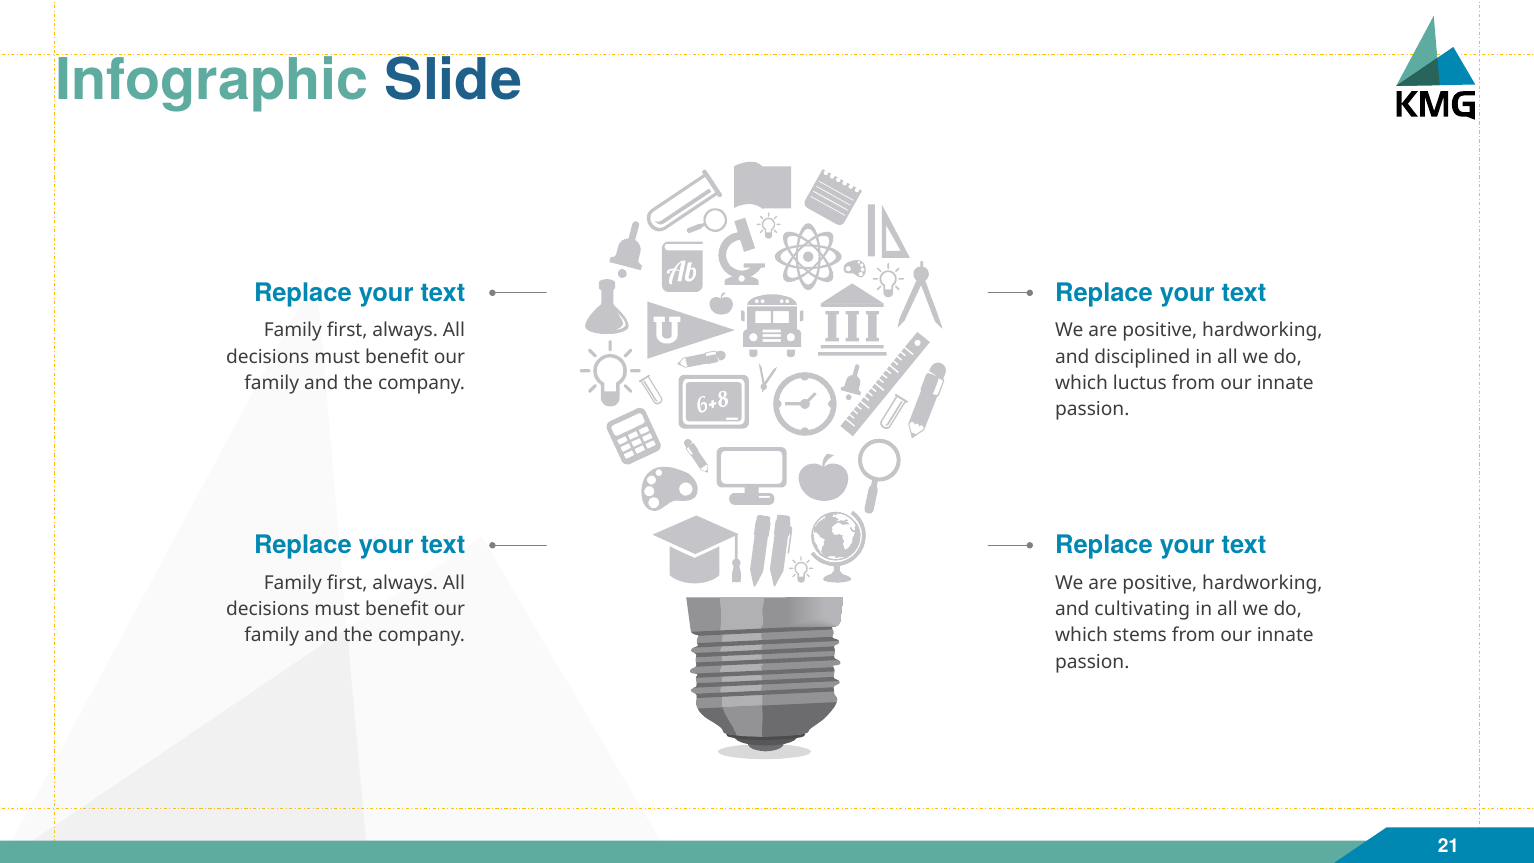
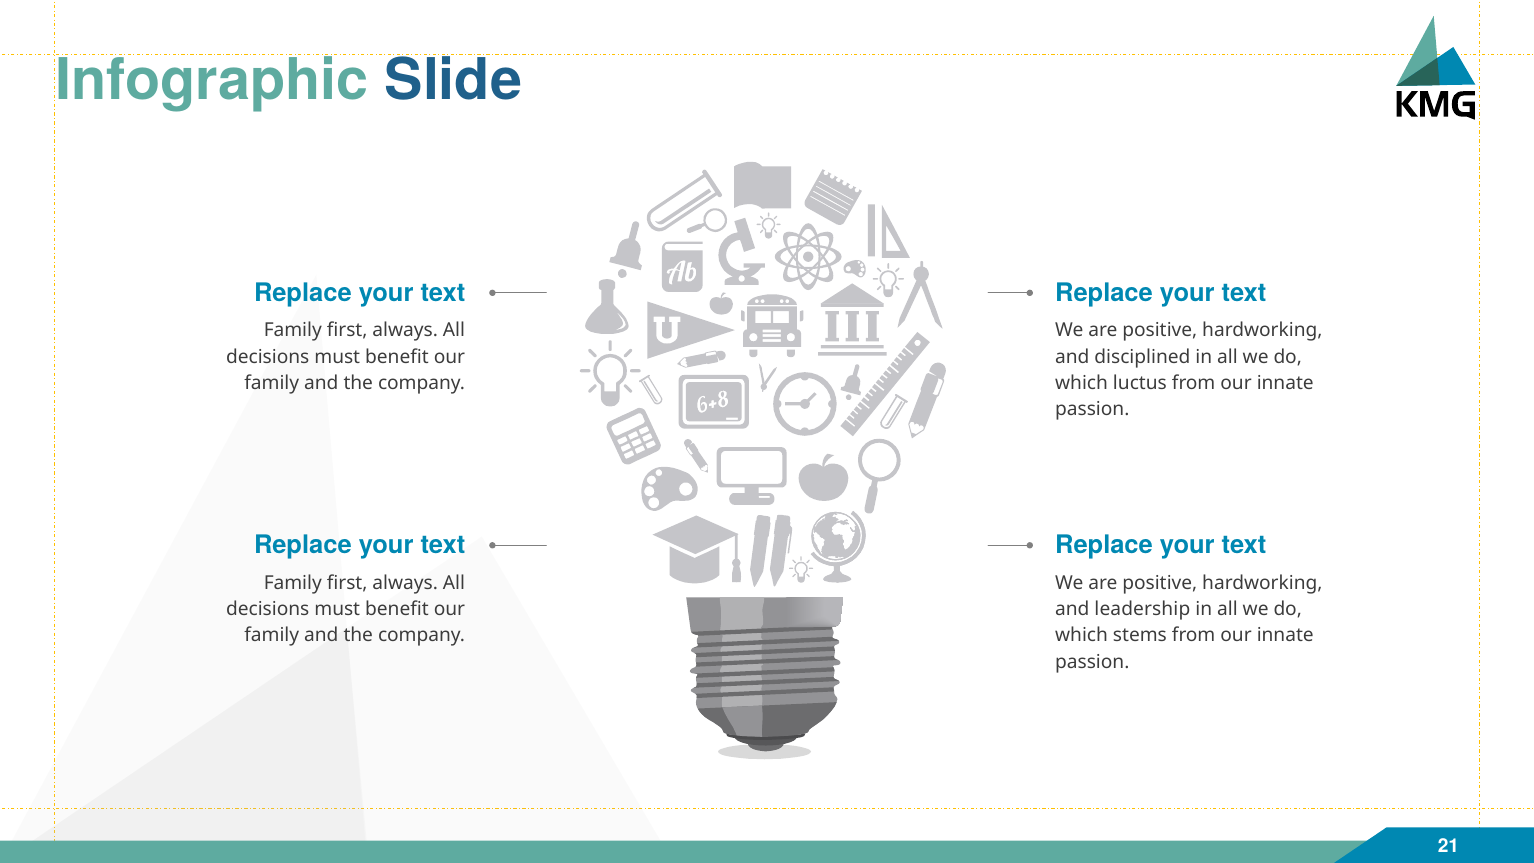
cultivating: cultivating -> leadership (1142, 609)
